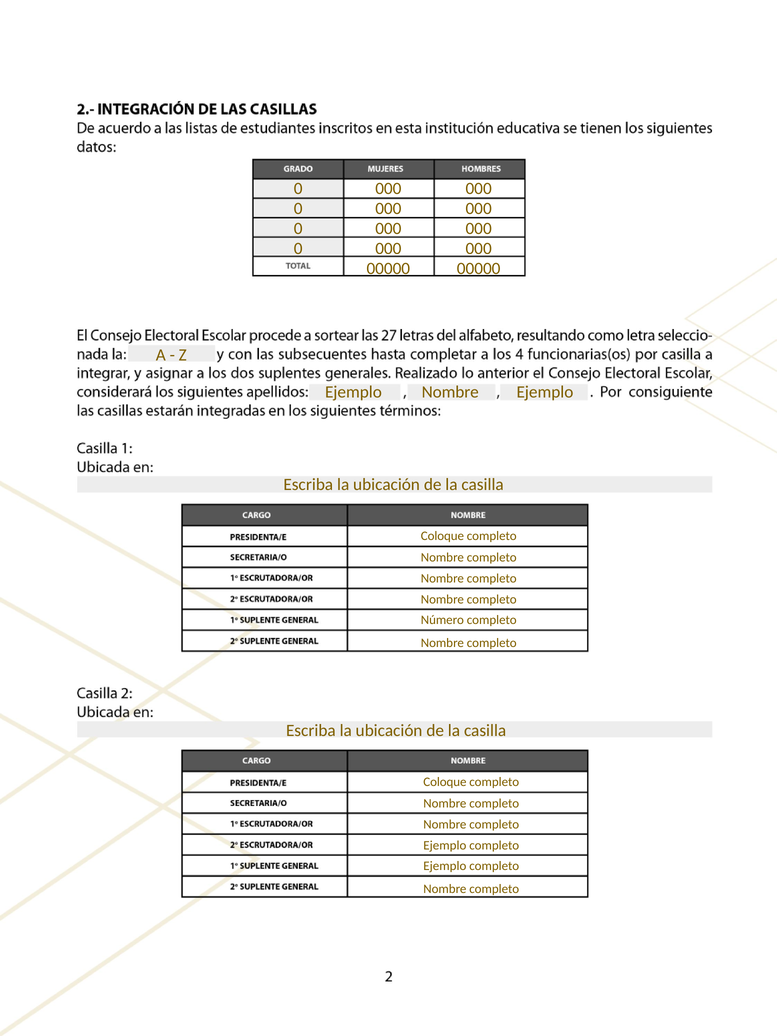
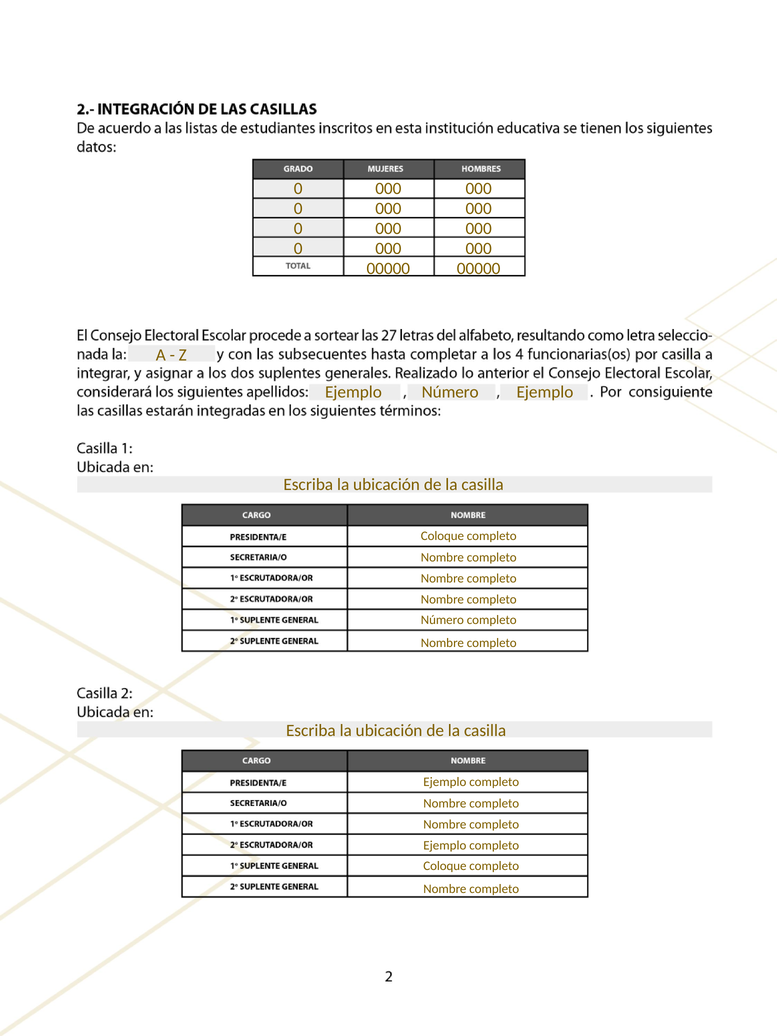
Ejemplo Nombre: Nombre -> Número (450, 392)
Coloque: Coloque -> Ejemplo (445, 782)
Ejemplo: Ejemplo -> Coloque (445, 866)
